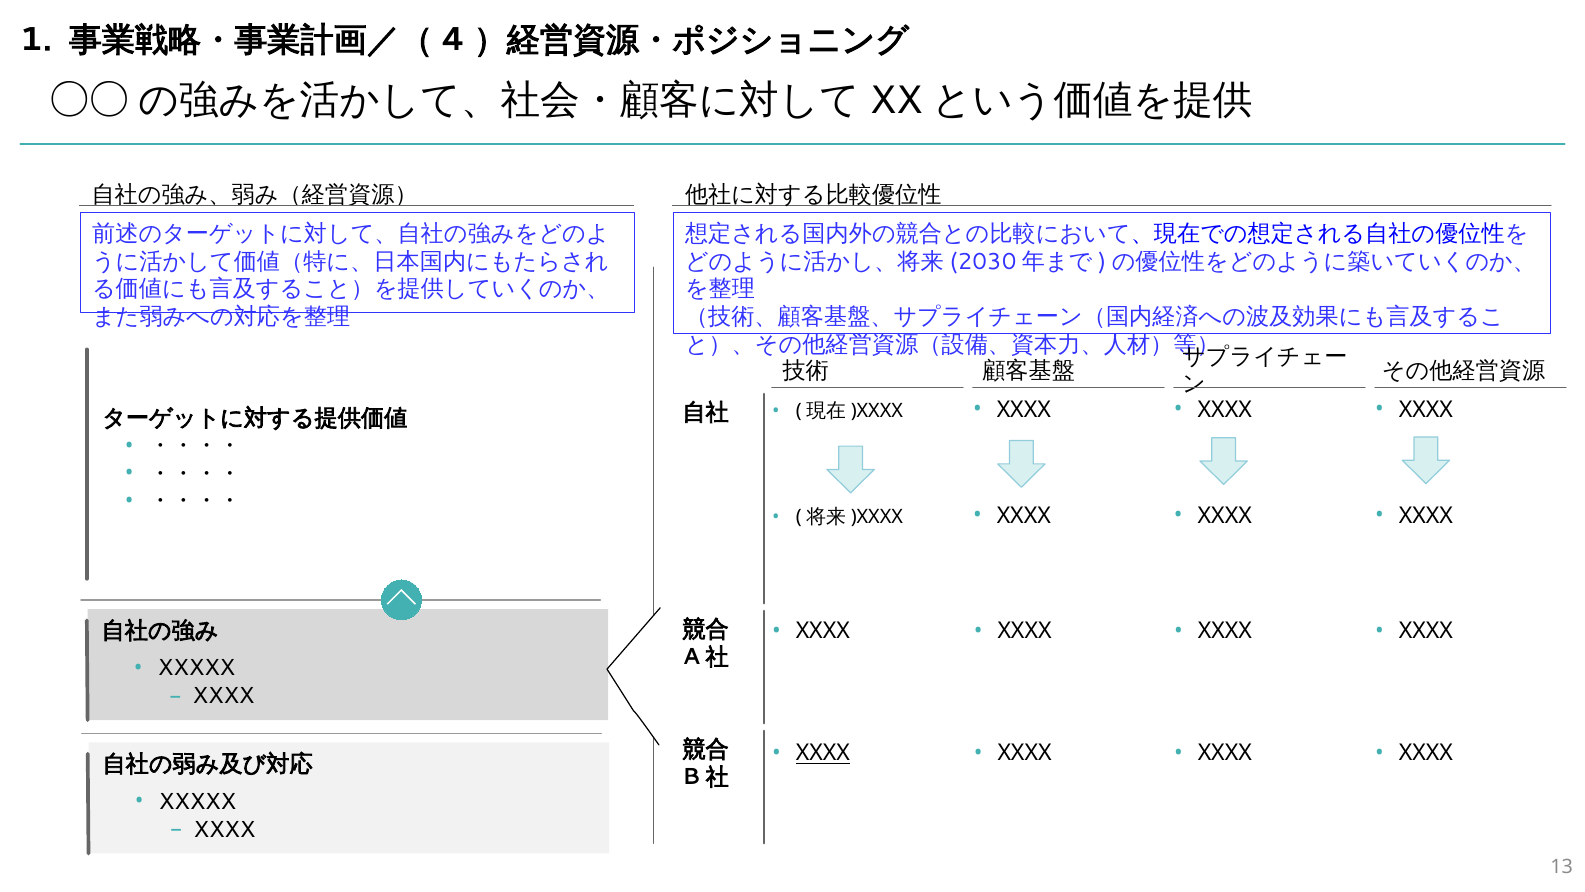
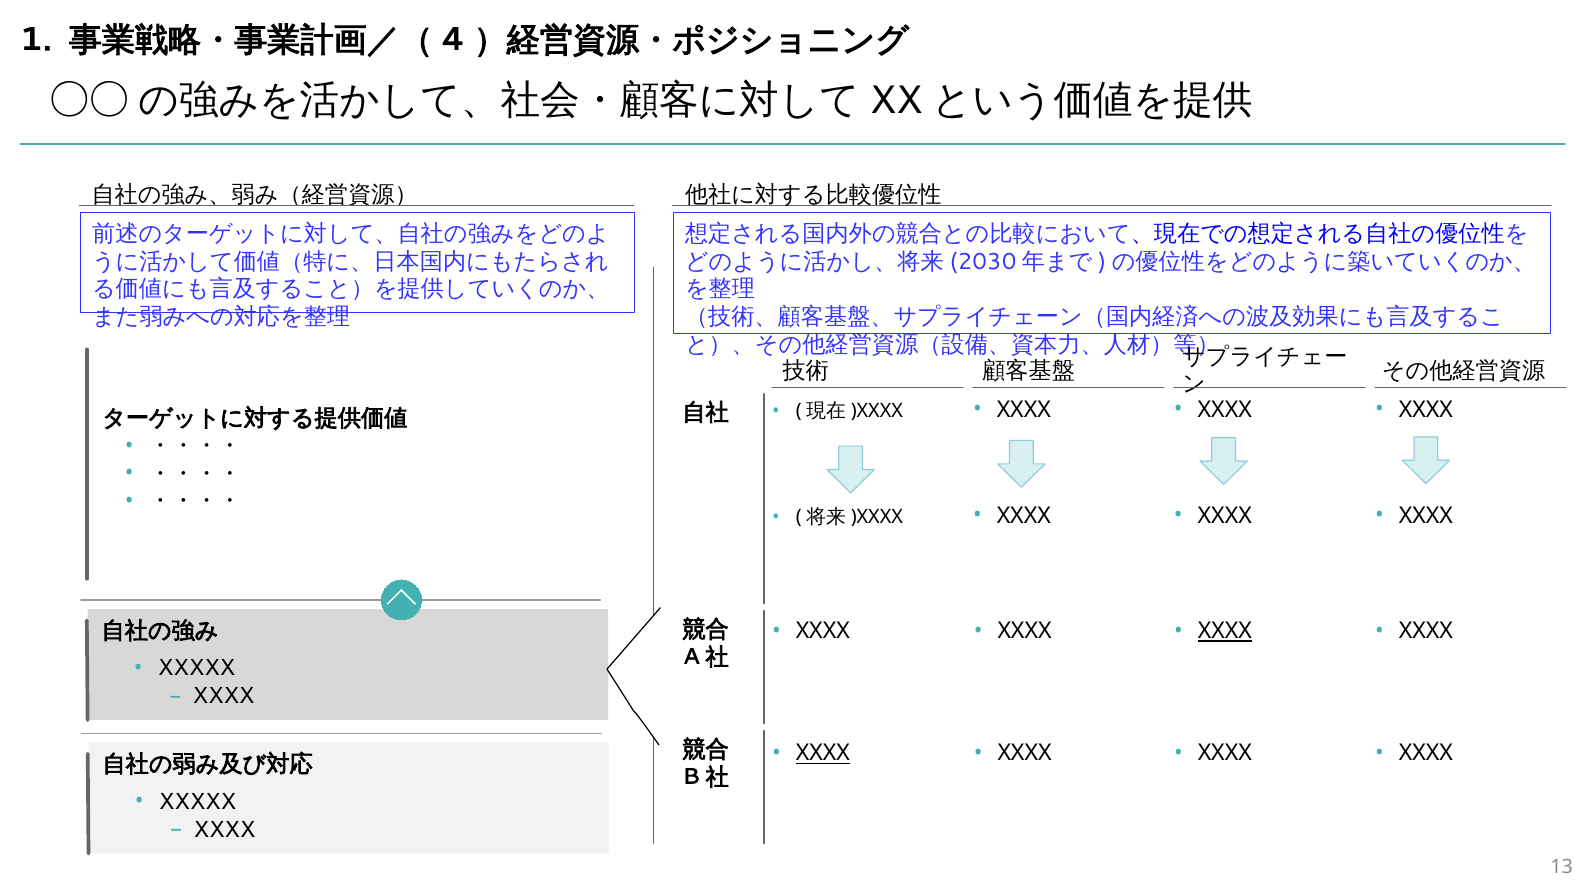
XXXX underline: none -> present (1225, 631)
